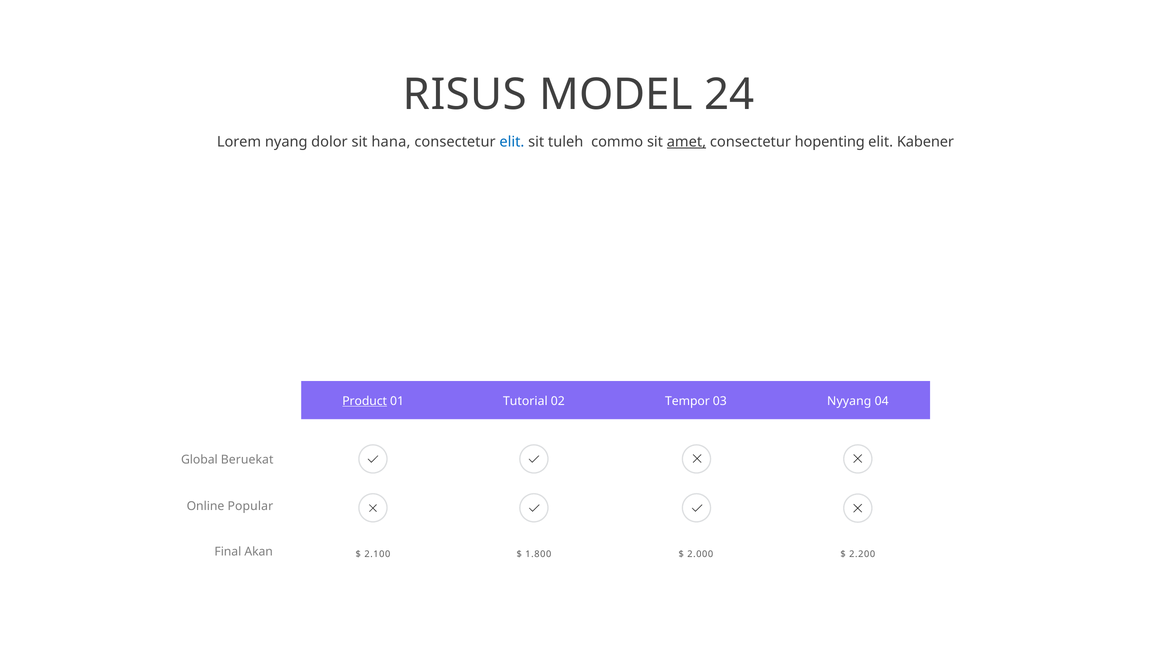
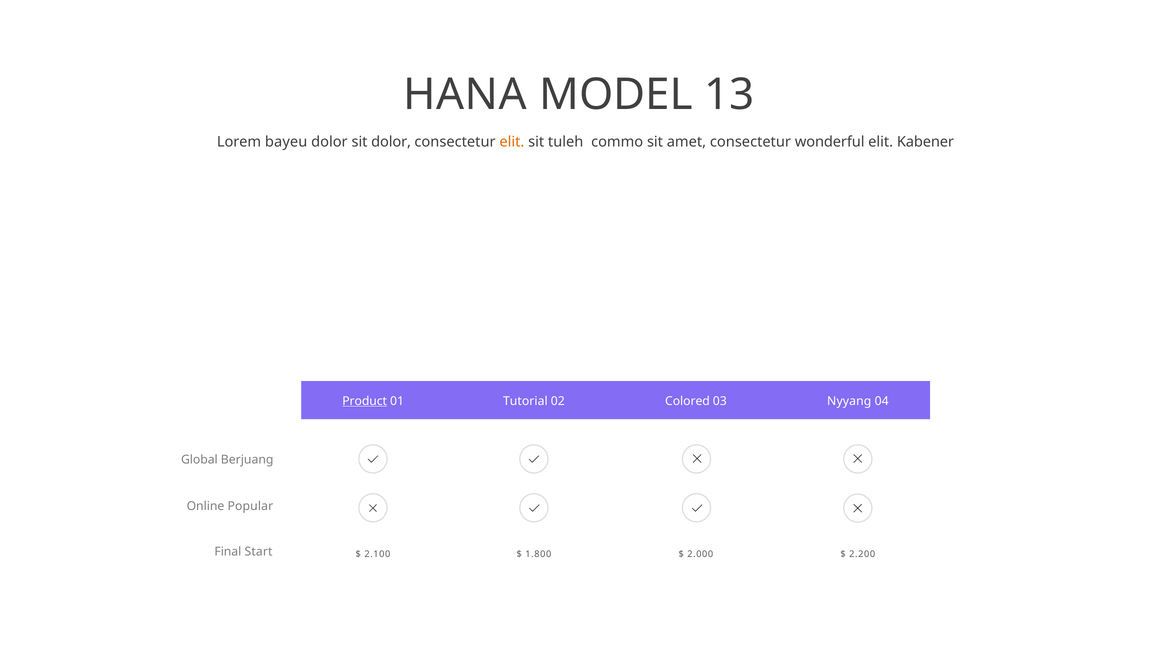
RISUS: RISUS -> HANA (465, 95)
24: 24 -> 13 (729, 95)
nyang: nyang -> bayeu (286, 142)
sit hana: hana -> dolor (391, 142)
elit colour: blue -> orange (512, 142)
amet underline: present -> none (686, 142)
hopenting: hopenting -> wonderful (830, 142)
Tempor: Tempor -> Colored (687, 401)
Beruekat: Beruekat -> Berjuang (247, 460)
Akan: Akan -> Start (259, 552)
